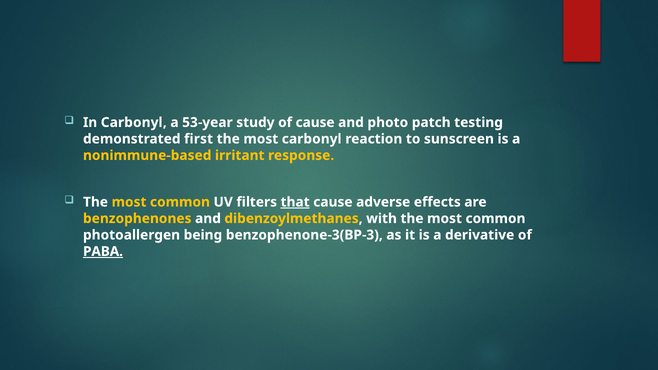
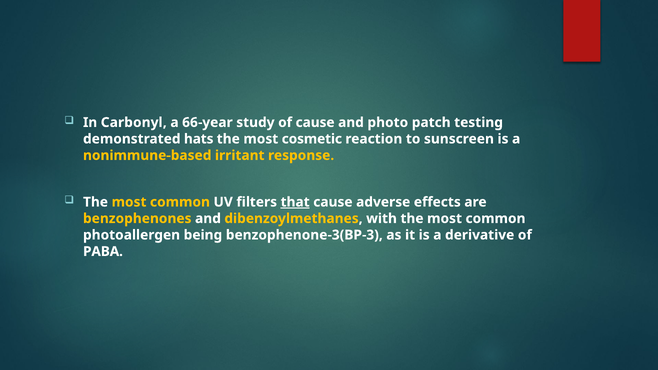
53-year: 53-year -> 66-year (207, 122)
first: first -> hats (199, 139)
most carbonyl: carbonyl -> cosmetic (312, 139)
PABA underline: present -> none (103, 252)
